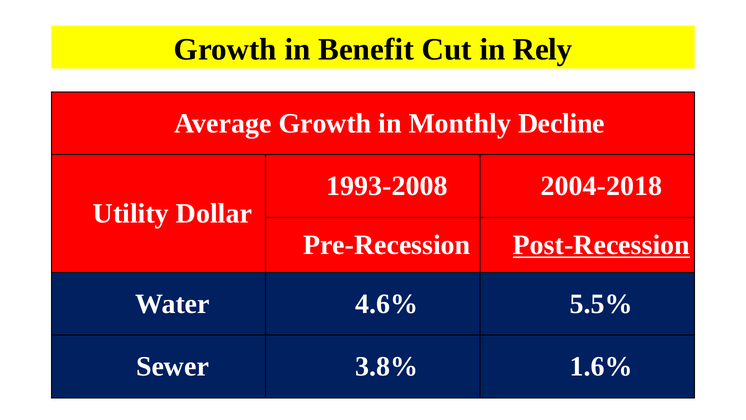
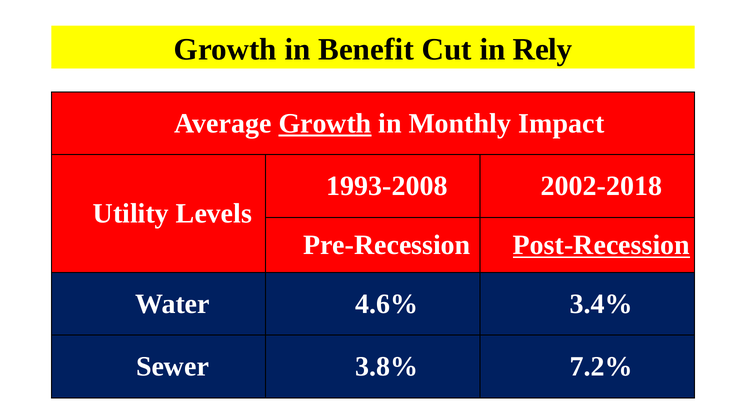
Growth underline: none -> present (325, 123)
Decline: Decline -> Impact (561, 123)
2004-2018: 2004-2018 -> 2002-2018 (601, 186)
Dollar: Dollar -> Levels (214, 214)
5.5%: 5.5% -> 3.4% (601, 304)
1.6%: 1.6% -> 7.2% (601, 366)
